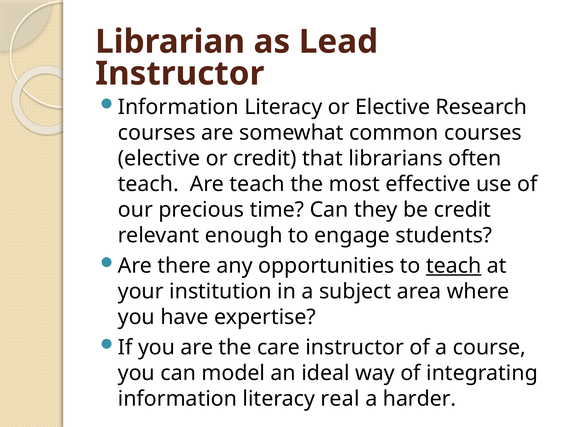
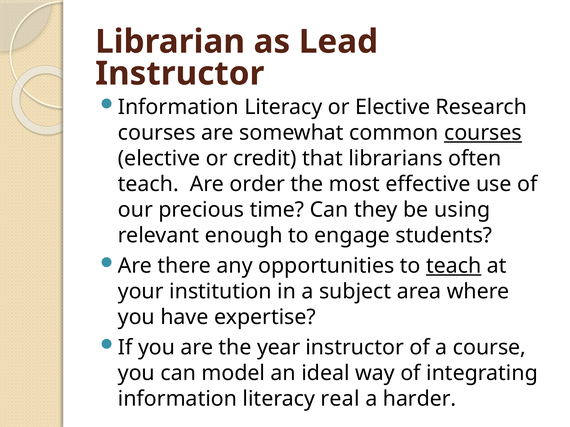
courses underline: none -> present (483, 133)
Are teach: teach -> order (257, 184)
be credit: credit -> using (462, 210)
care: care -> year (279, 348)
